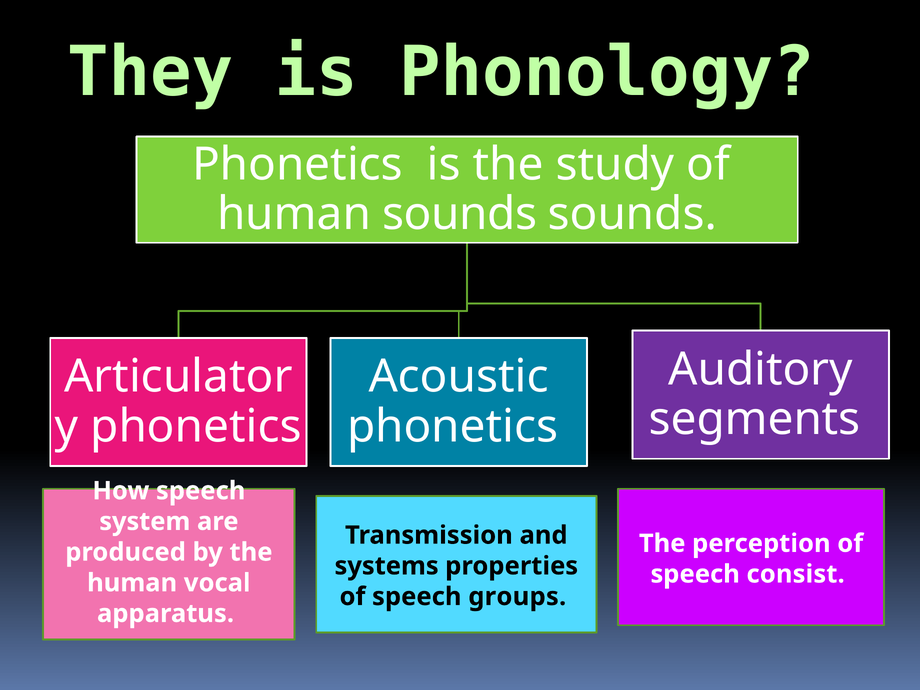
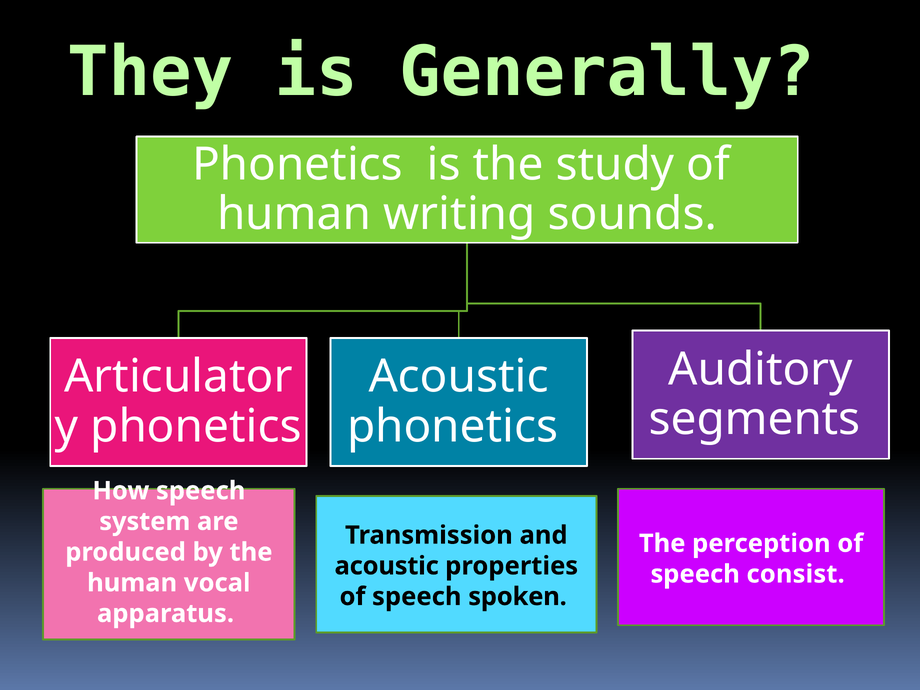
Phonology: Phonology -> Generally (607, 72)
human sounds: sounds -> writing (459, 214)
systems: systems -> acoustic (387, 566)
groups: groups -> spoken (518, 597)
